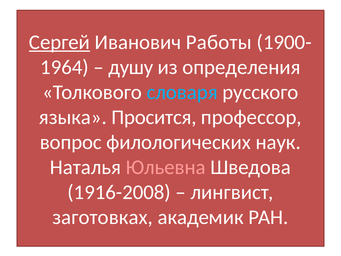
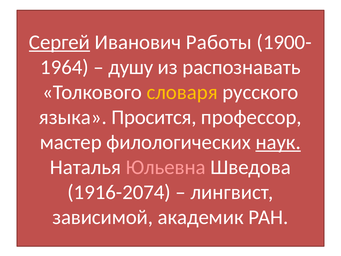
определения: определения -> распознавать (241, 67)
словаря colour: light blue -> yellow (182, 92)
вопрос: вопрос -> мастер (71, 142)
наук underline: none -> present (278, 142)
1916-2008: 1916-2008 -> 1916-2074 (119, 192)
заготовках: заготовках -> зависимой (103, 217)
